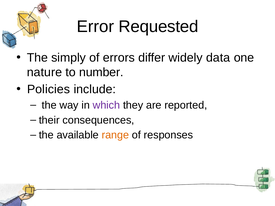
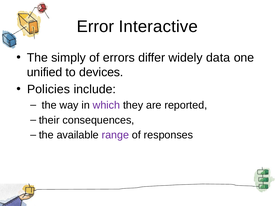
Requested: Requested -> Interactive (158, 27)
nature: nature -> unified (45, 72)
number: number -> devices (101, 72)
range colour: orange -> purple (115, 135)
